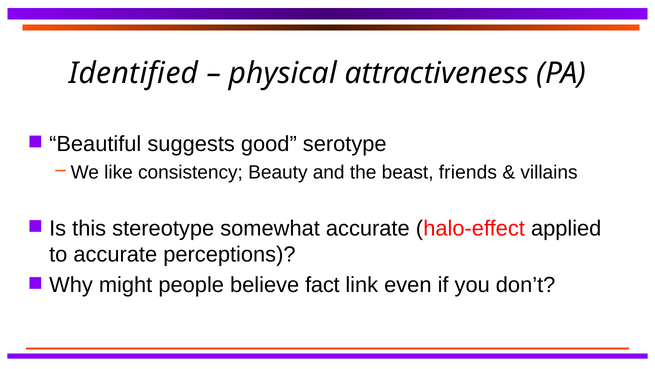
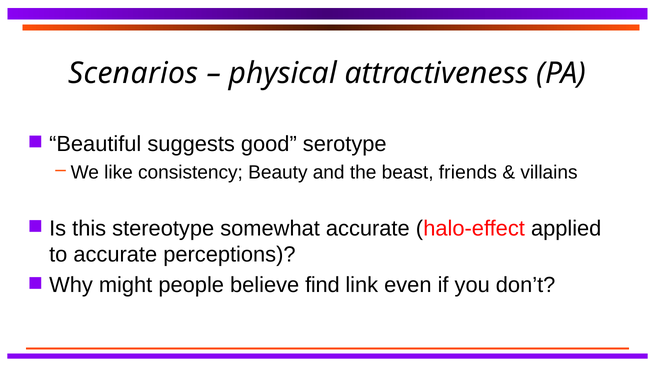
Identified: Identified -> Scenarios (133, 73)
fact: fact -> find (322, 285)
